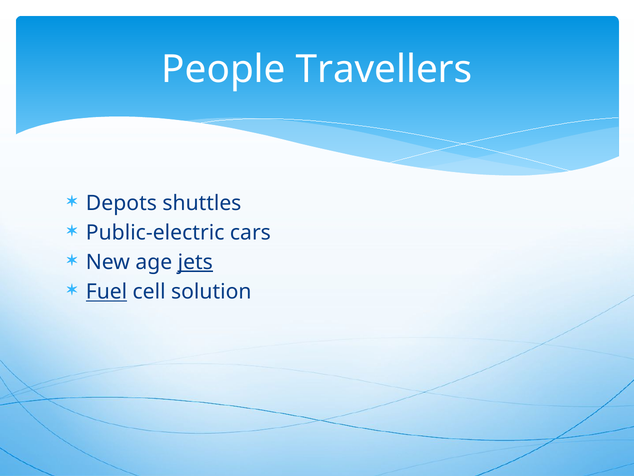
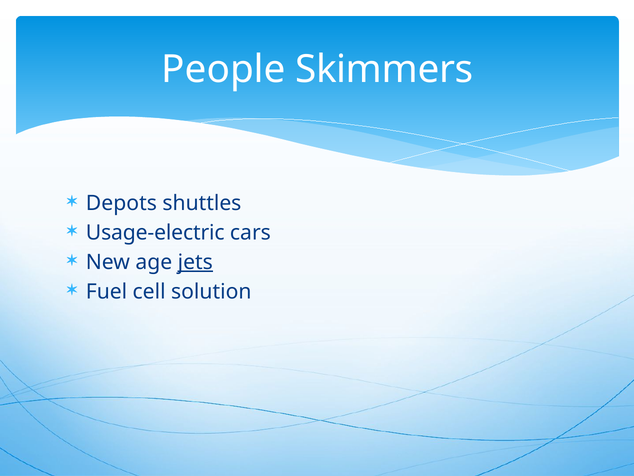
Travellers: Travellers -> Skimmers (384, 70)
Public-electric: Public-electric -> Usage-electric (155, 232)
Fuel underline: present -> none (106, 292)
